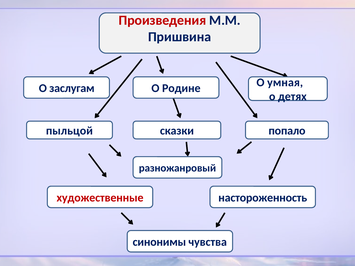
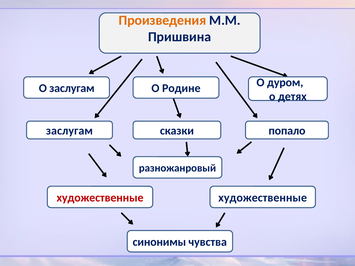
Произведения colour: red -> orange (162, 20)
умная: умная -> дуром (285, 82)
пыльцой: пыльцой -> заслугам (69, 131)
настороженность: настороженность -> художественные (263, 198)
